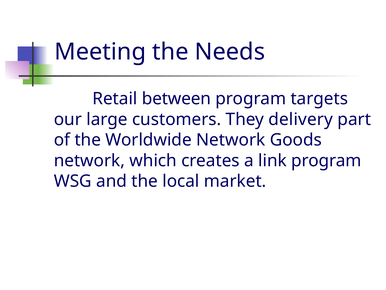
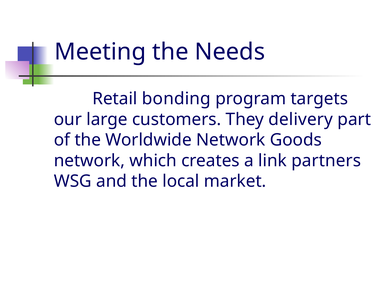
between: between -> bonding (176, 99)
link program: program -> partners (326, 160)
